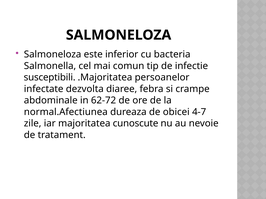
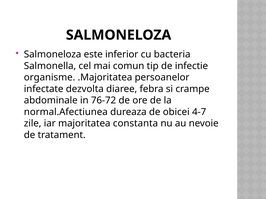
susceptibili: susceptibili -> organisme (50, 78)
62-72: 62-72 -> 76-72 (104, 101)
cunoscute: cunoscute -> constanta (135, 124)
